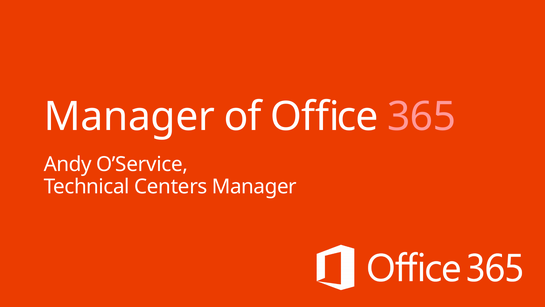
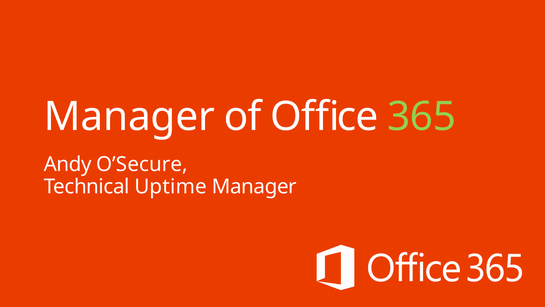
365 colour: pink -> light green (422, 117)
O’Service: O’Service -> O’Secure (142, 164)
Centers: Centers -> Uptime (171, 186)
